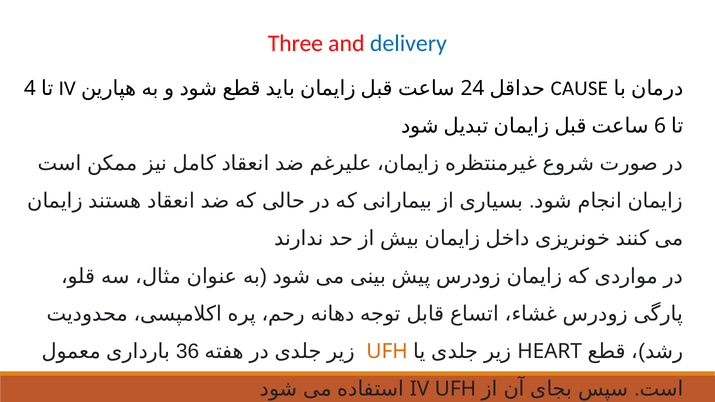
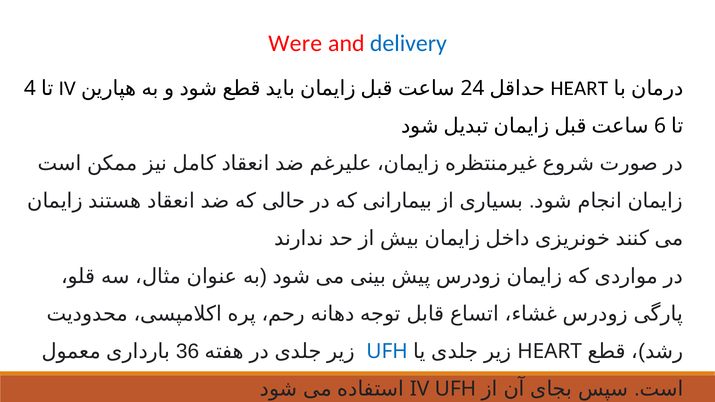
Three: Three -> Were (295, 44)
CAUSE: CAUSE -> HEART (579, 88)
UFH colour: orange -> blue (387, 351)
